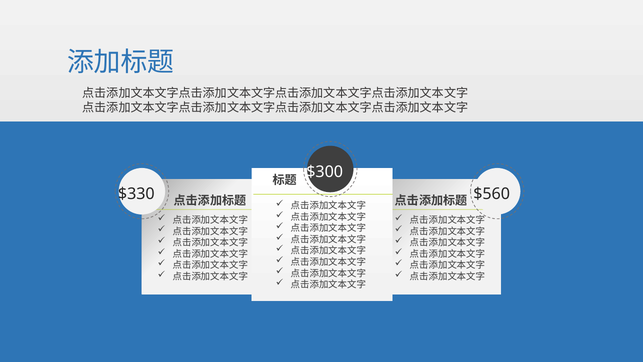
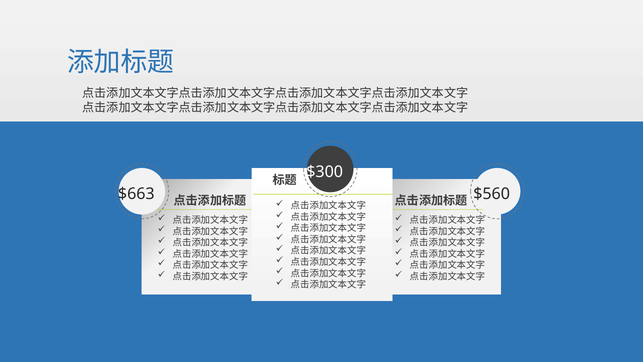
$330: $330 -> $663 (136, 194)
